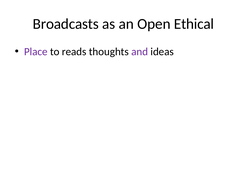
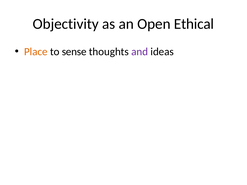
Broadcasts: Broadcasts -> Objectivity (66, 24)
Place colour: purple -> orange (36, 52)
reads: reads -> sense (74, 52)
